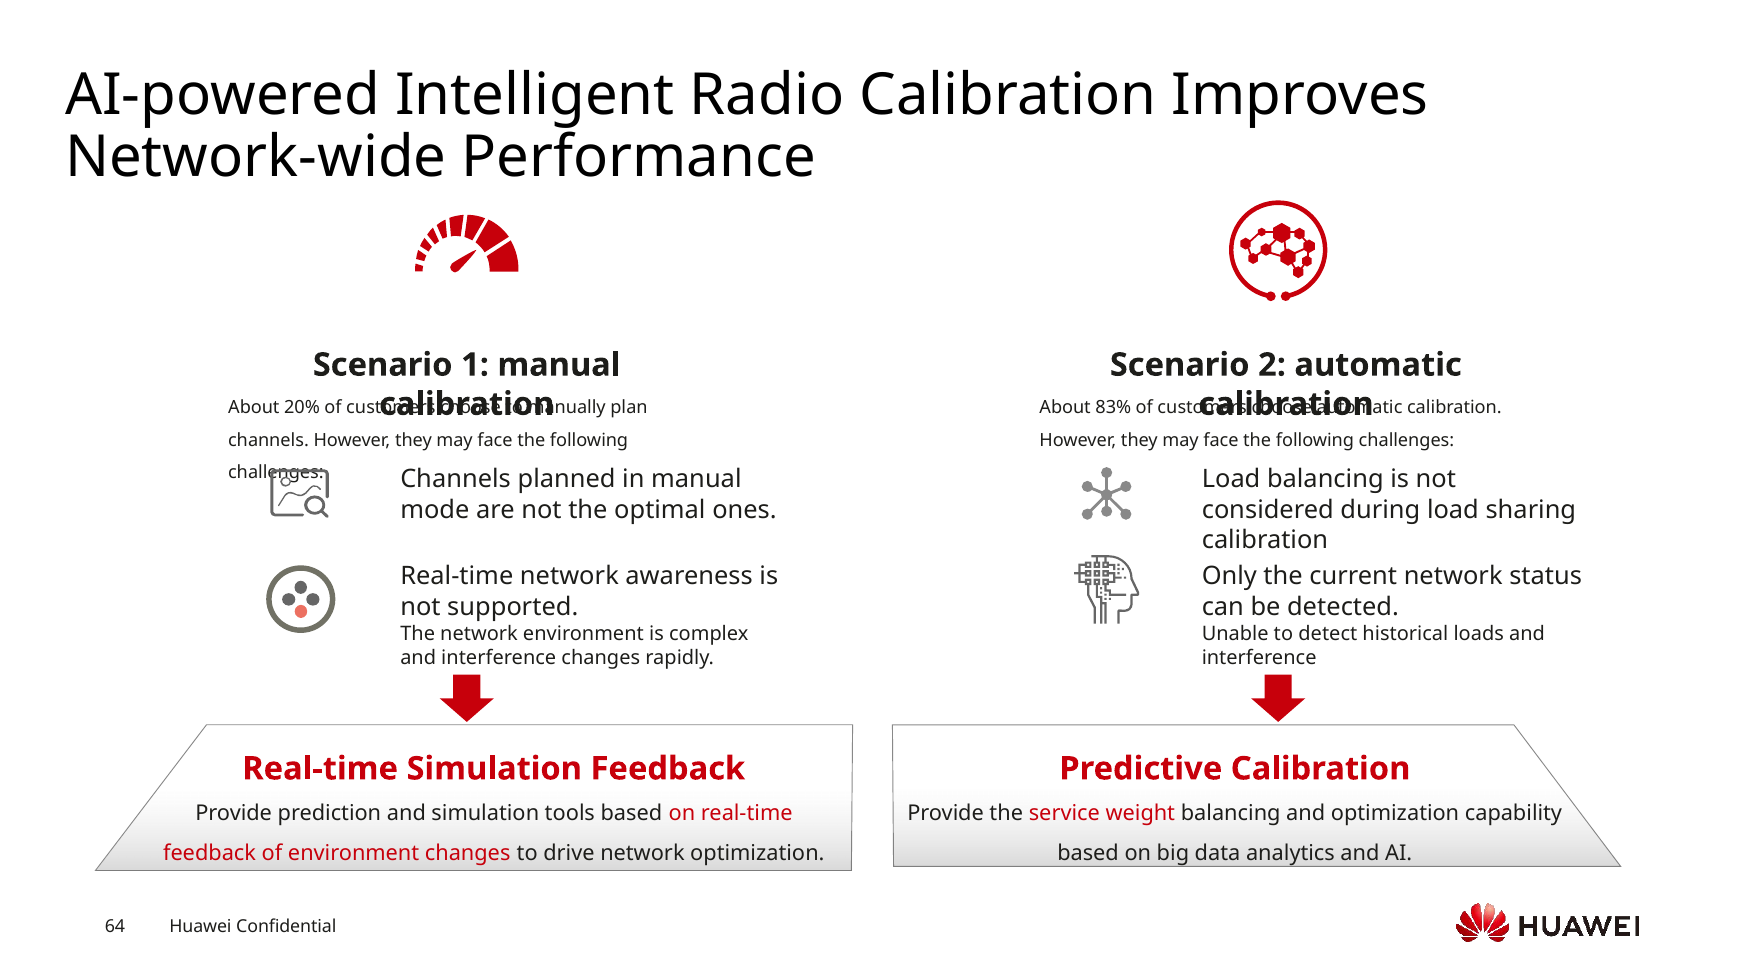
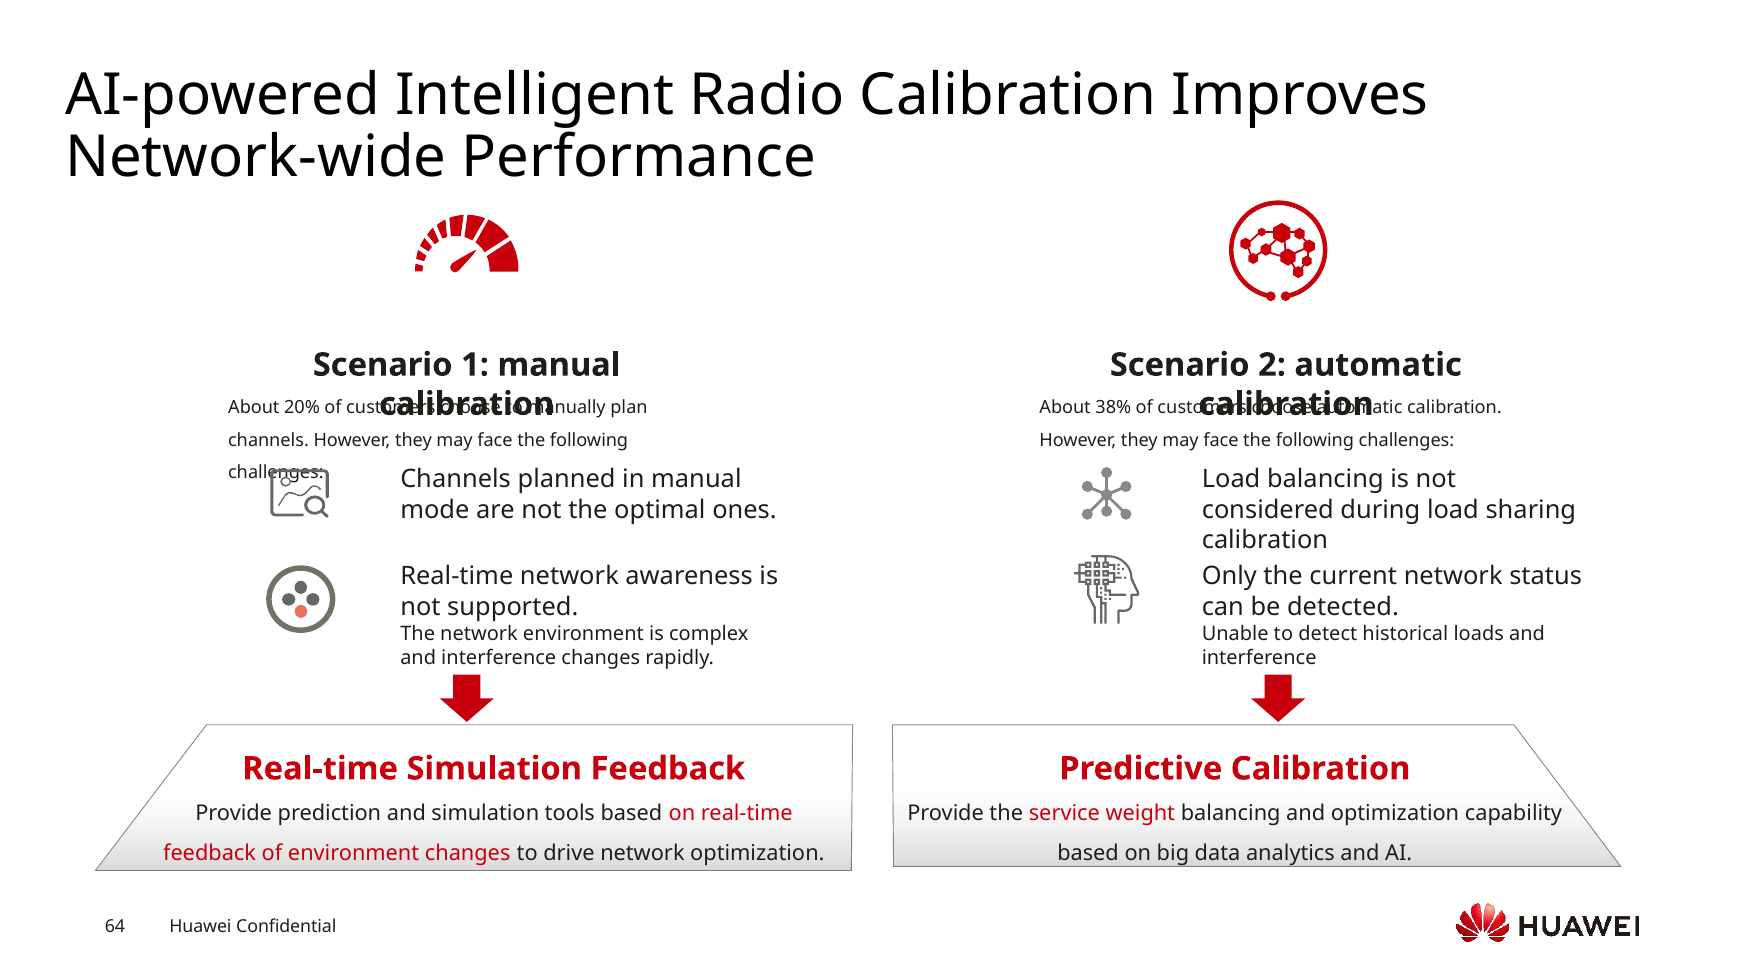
83%: 83% -> 38% (1113, 407)
